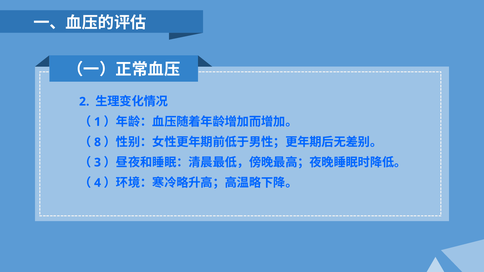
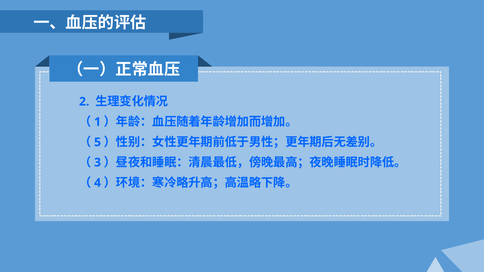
8: 8 -> 5 (98, 142)
